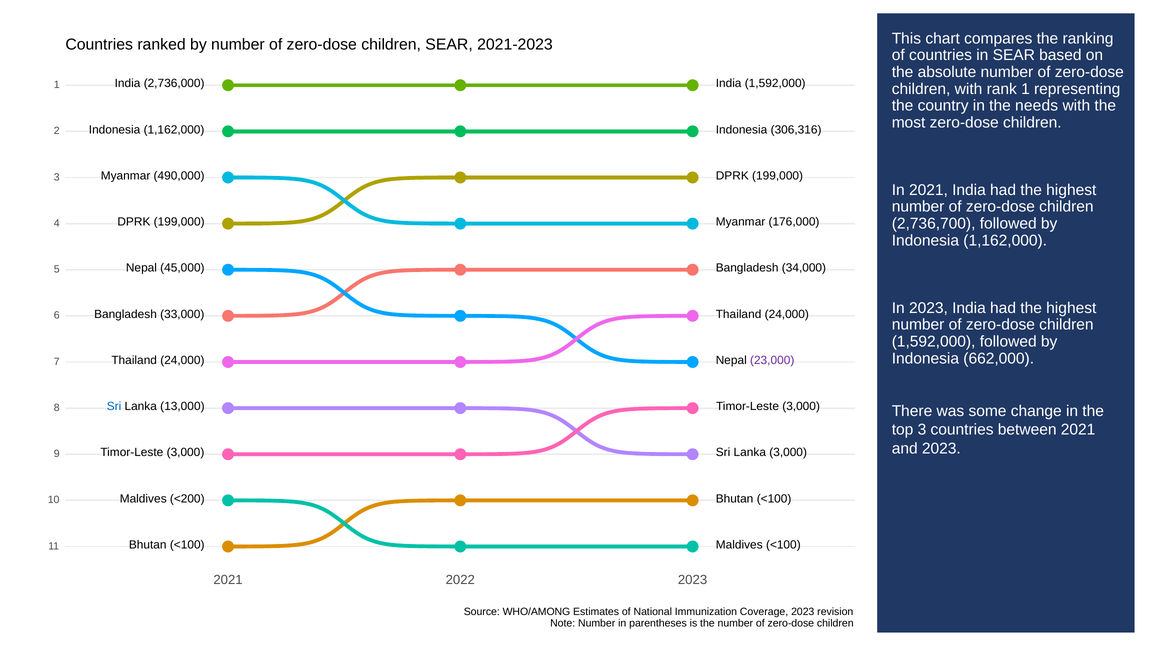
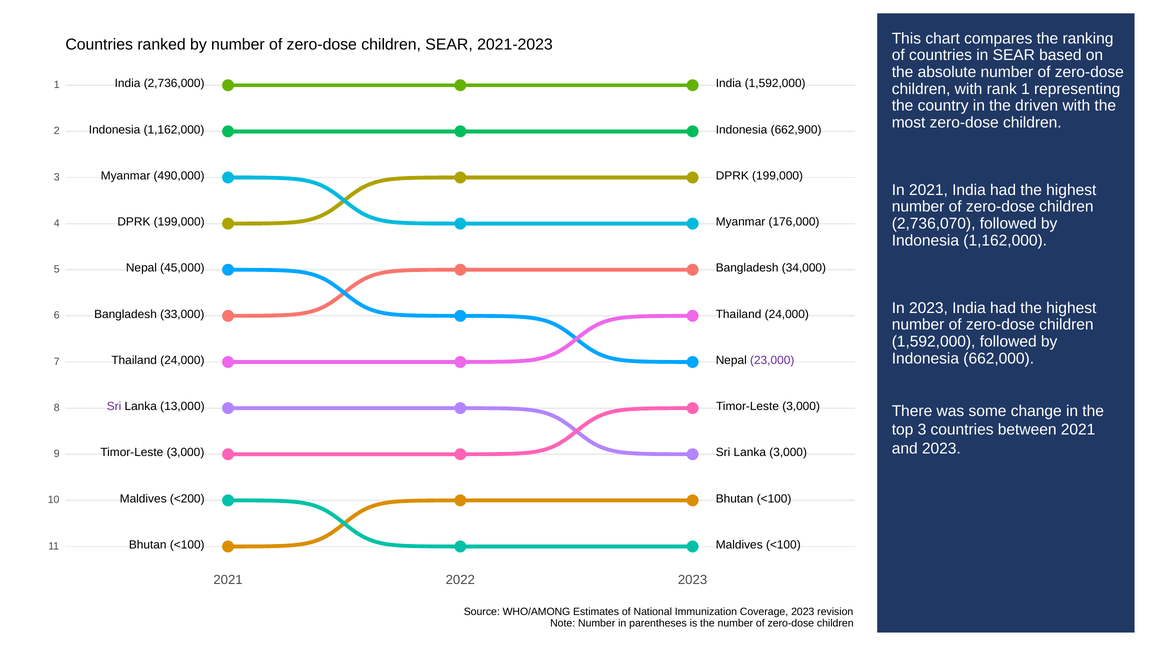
needs: needs -> driven (1037, 106)
306,316: 306,316 -> 662,900 (796, 130)
2,736,700: 2,736,700 -> 2,736,070 (934, 224)
Sri colour: blue -> purple (114, 407)
